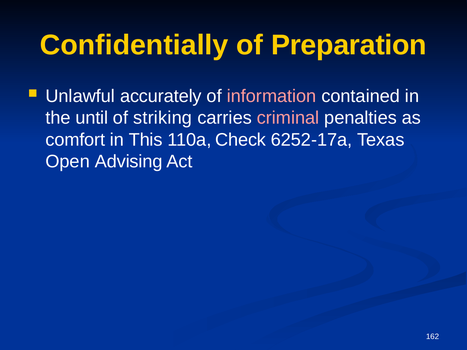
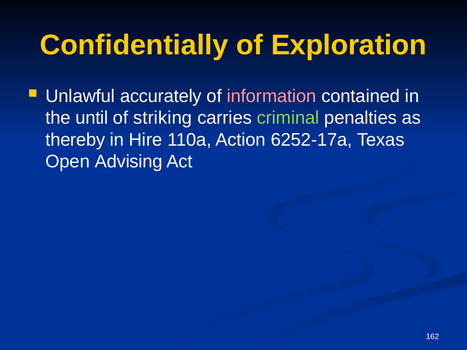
Preparation: Preparation -> Exploration (349, 45)
criminal colour: pink -> light green (288, 118)
comfort: comfort -> thereby (75, 140)
This: This -> Hire (146, 140)
Check: Check -> Action (241, 140)
